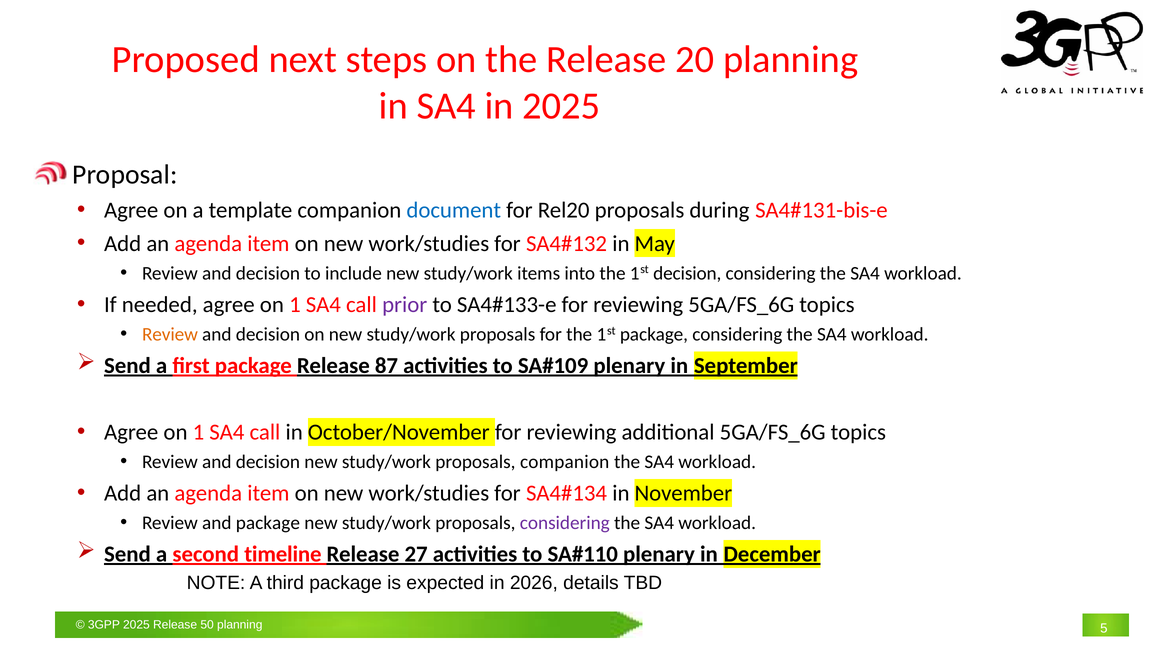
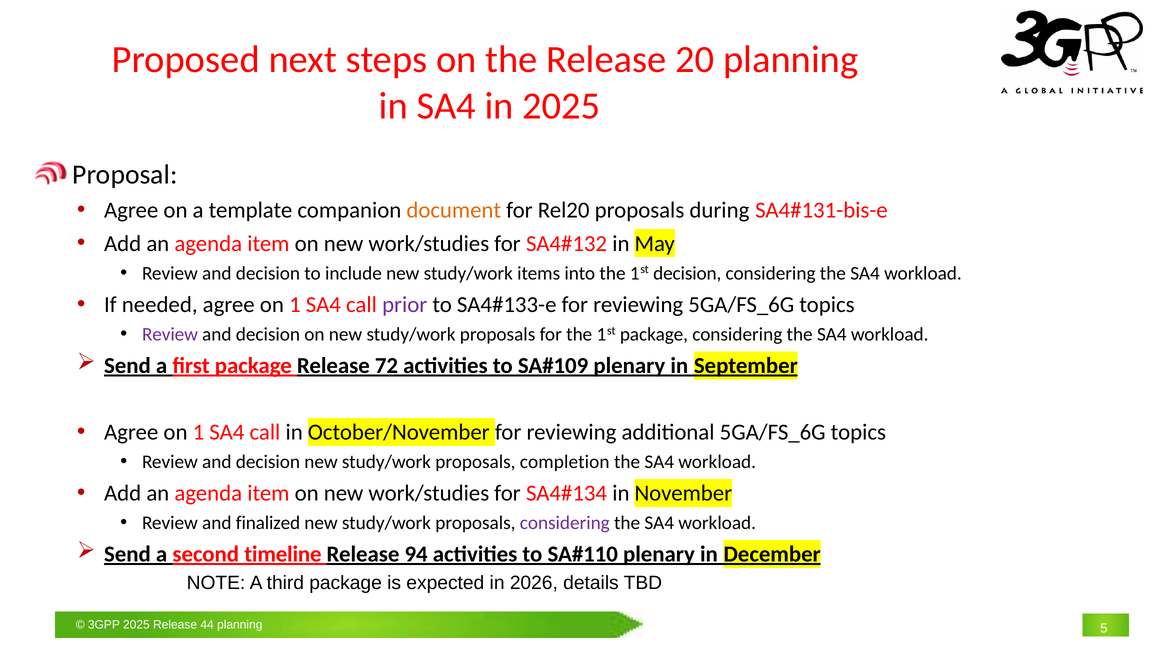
document colour: blue -> orange (454, 210)
Review colour: orange -> purple (170, 335)
87: 87 -> 72 (386, 366)
proposals companion: companion -> completion (565, 462)
and package: package -> finalized (268, 523)
27: 27 -> 94 (416, 555)
50: 50 -> 44 (207, 625)
